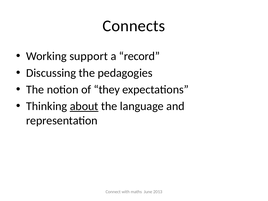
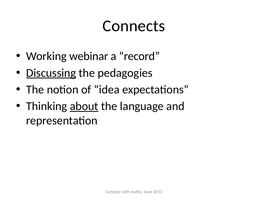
support: support -> webinar (89, 56)
Discussing underline: none -> present (51, 73)
they: they -> idea (107, 90)
